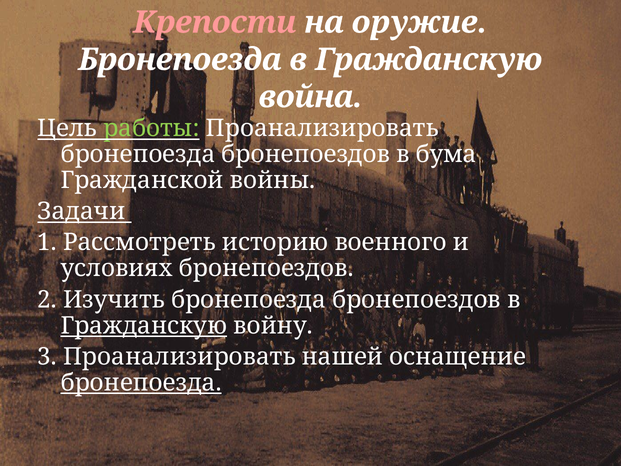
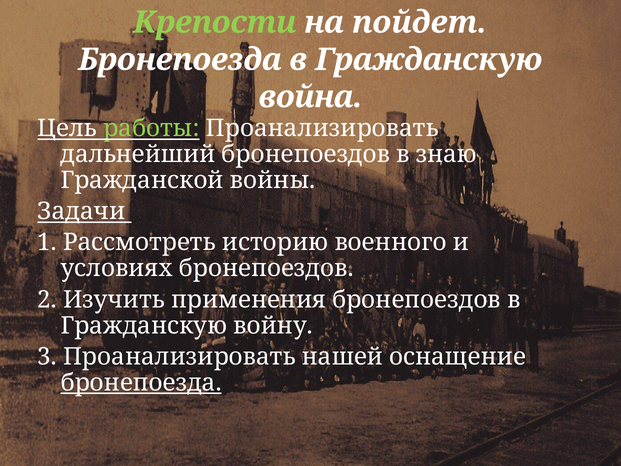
Крепости colour: pink -> light green (215, 22)
оружие: оружие -> пойдет (419, 22)
бронепоезда: бронепоезда -> дальнейший (138, 154)
бума: бума -> знаю (446, 154)
Изучить бронепоезда: бронепоезда -> применения (249, 299)
Гражданскую underline: present -> none (144, 325)
